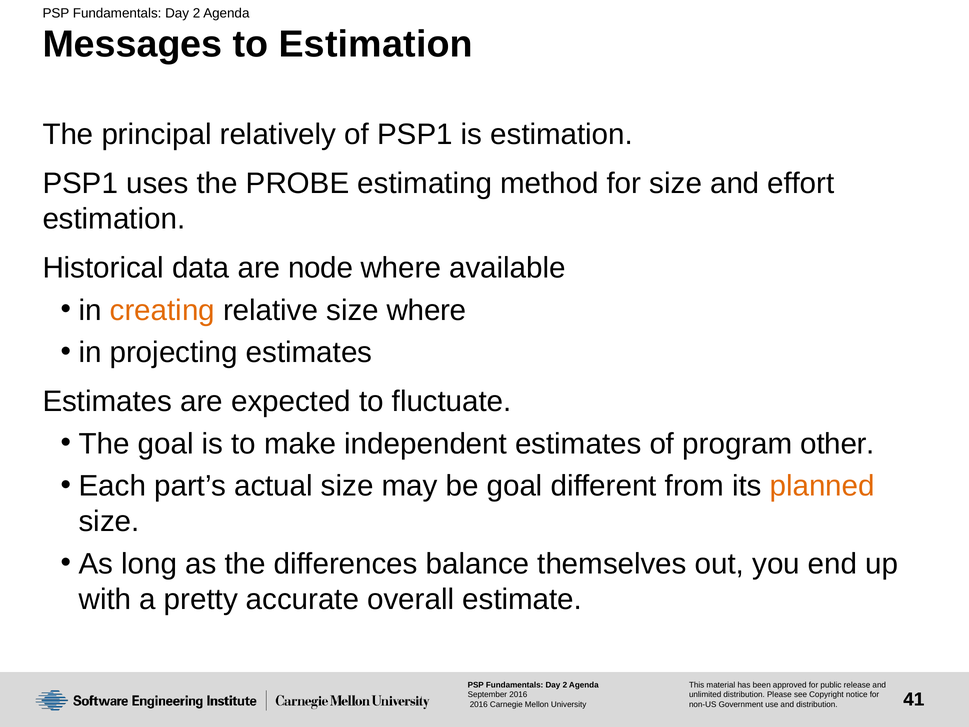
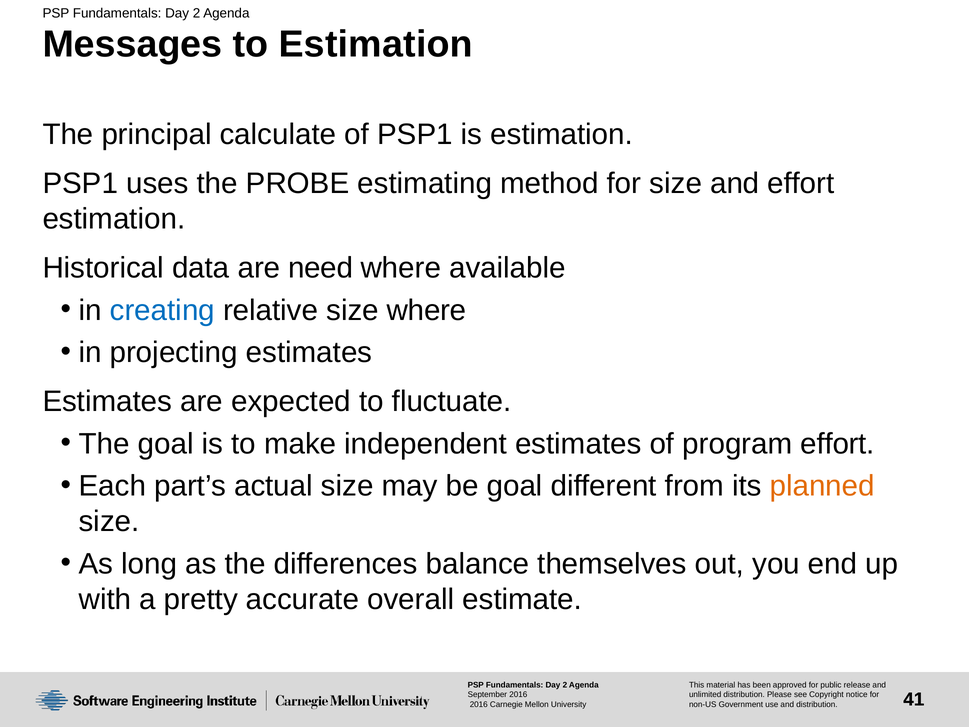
relatively: relatively -> calculate (278, 134)
node: node -> need (321, 268)
creating colour: orange -> blue (162, 310)
program other: other -> effort (837, 444)
